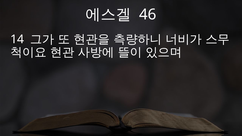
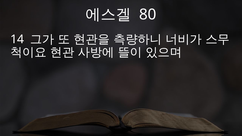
46: 46 -> 80 (148, 15)
